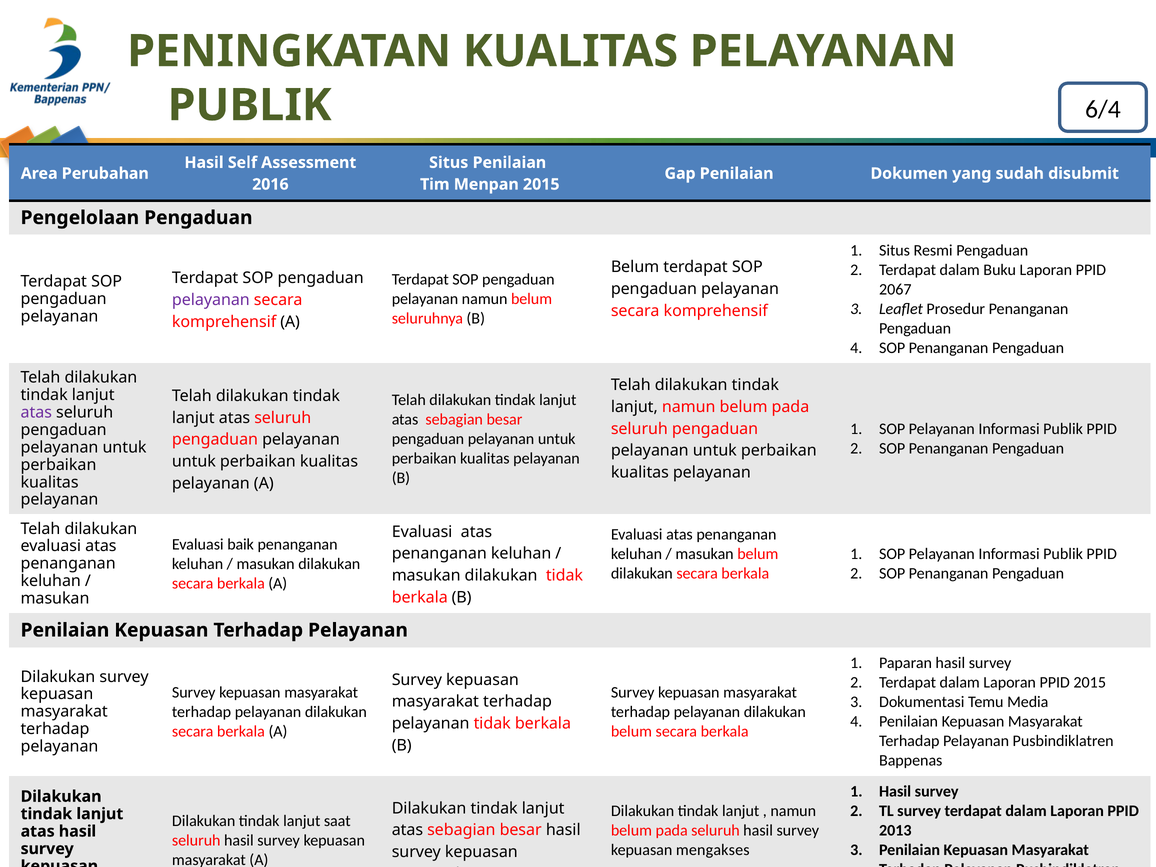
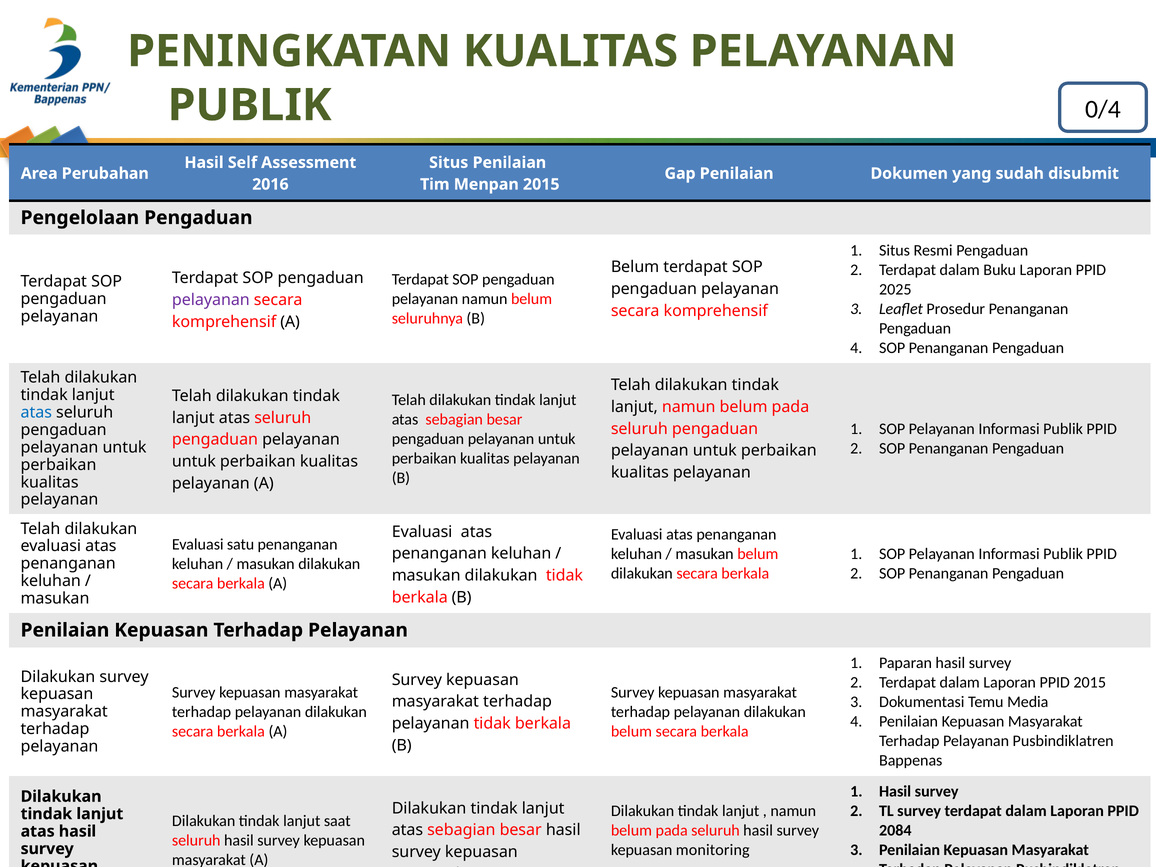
6/4: 6/4 -> 0/4 (1103, 109)
2067: 2067 -> 2025 (895, 289)
atas colour: purple -> blue (36, 412)
baik: baik -> satu (241, 544)
2013: 2013 -> 2084 (895, 831)
mengakses: mengakses -> monitoring (713, 850)
